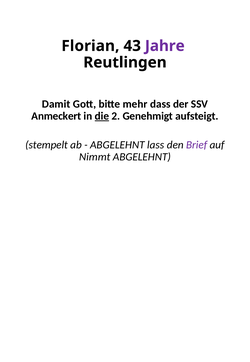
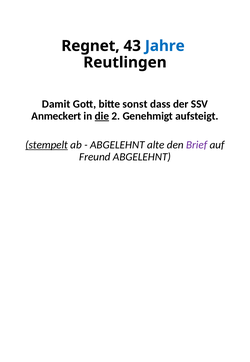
Florian: Florian -> Regnet (90, 46)
Jahre colour: purple -> blue (165, 46)
mehr: mehr -> sonst (135, 104)
stempelt underline: none -> present (47, 145)
lass: lass -> alte (156, 145)
Nimmt: Nimmt -> Freund (95, 157)
